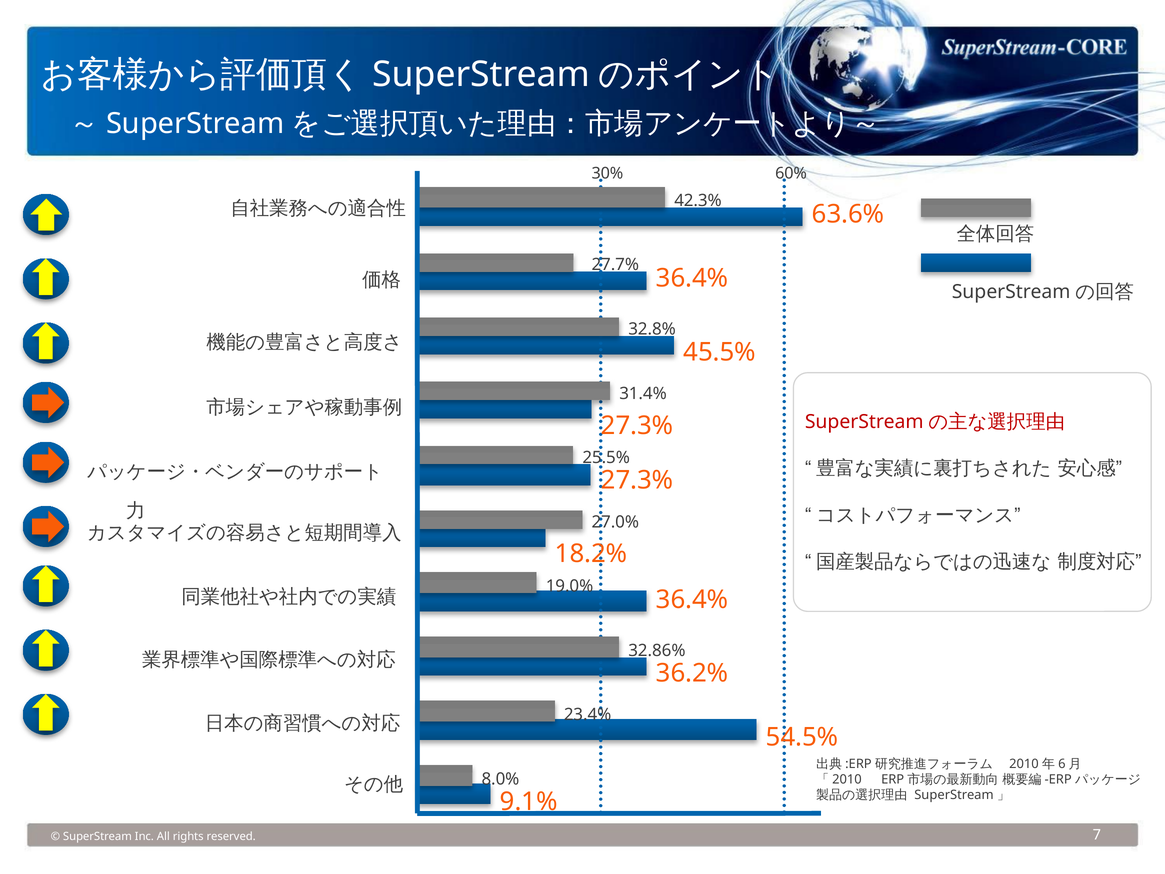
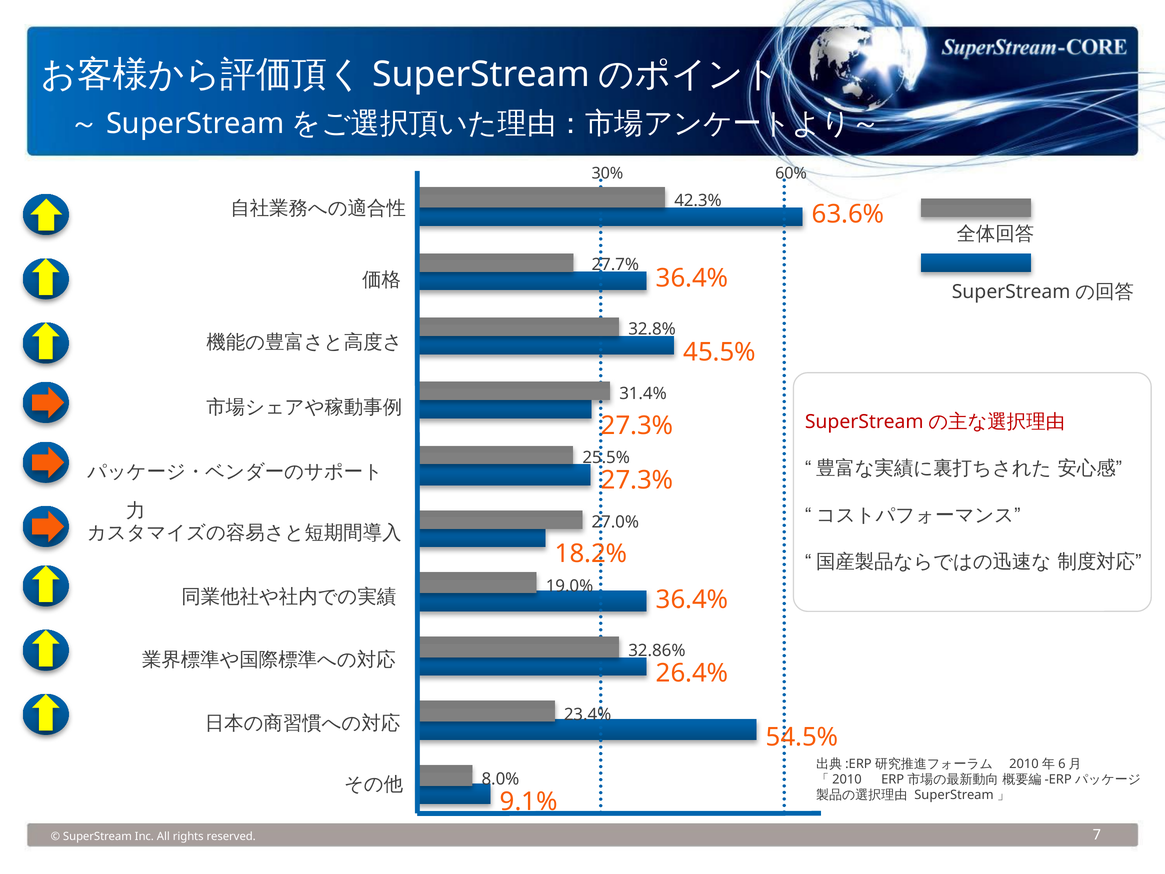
36.2%: 36.2% -> 26.4% (692, 673)
